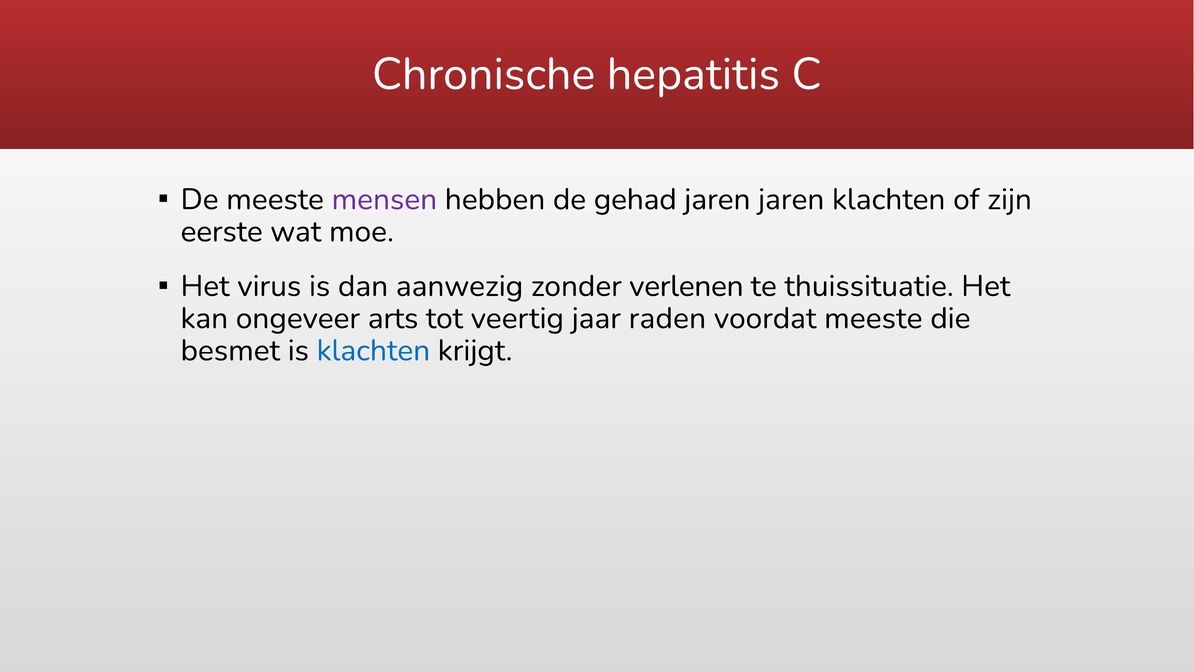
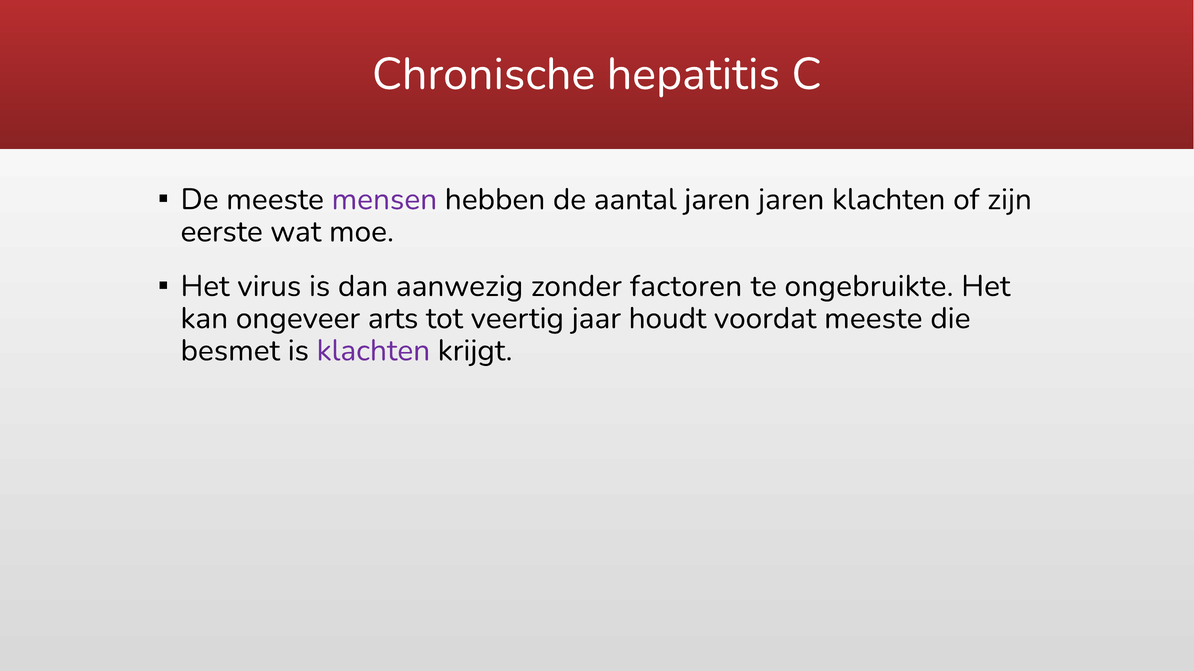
gehad: gehad -> aantal (635, 200)
verlenen: verlenen -> factoren (686, 286)
thuissituatie: thuissituatie -> ongebruikte (869, 286)
raden: raden -> houdt (667, 319)
klachten colour: blue -> purple (373, 351)
